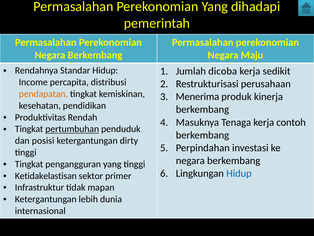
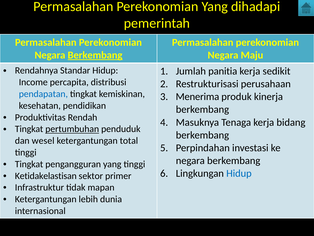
Berkembang underline: none -> present (95, 55)
dicoba: dicoba -> panitia (223, 71)
pendapatan colour: orange -> blue (43, 94)
contoh: contoh -> bidang (291, 122)
posisi: posisi -> wesel (43, 140)
dirty: dirty -> total (129, 140)
